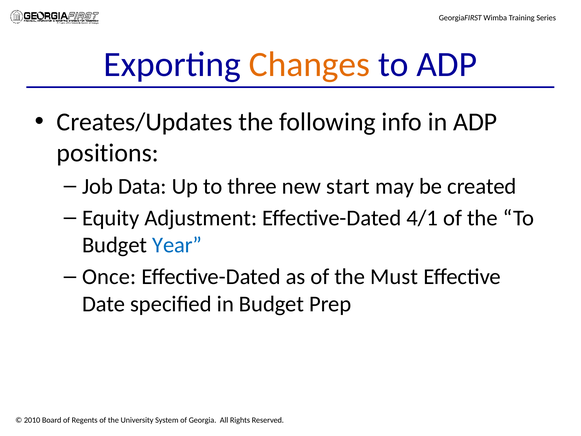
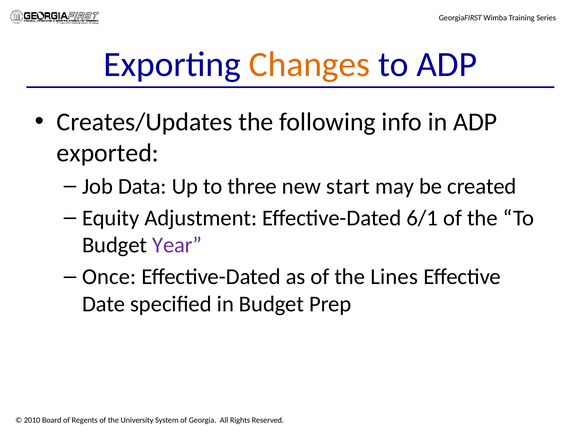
positions: positions -> exported (108, 153)
4/1: 4/1 -> 6/1 (422, 218)
Year colour: blue -> purple (177, 245)
Must: Must -> Lines (394, 277)
